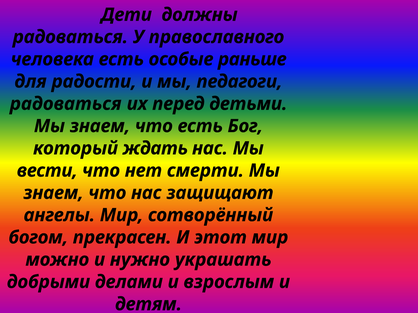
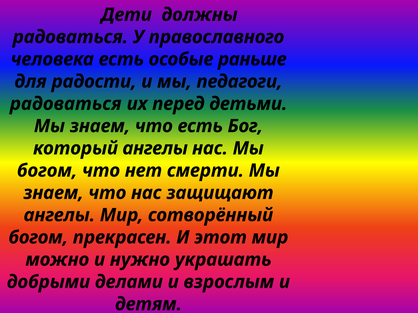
который ждать: ждать -> ангелы (155, 149)
вести: вести -> богом (47, 171)
